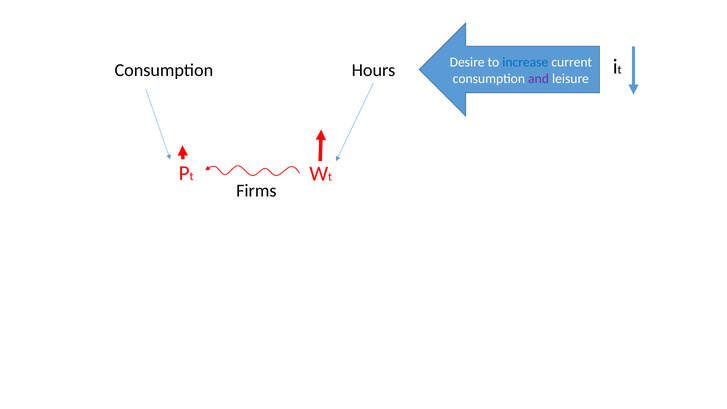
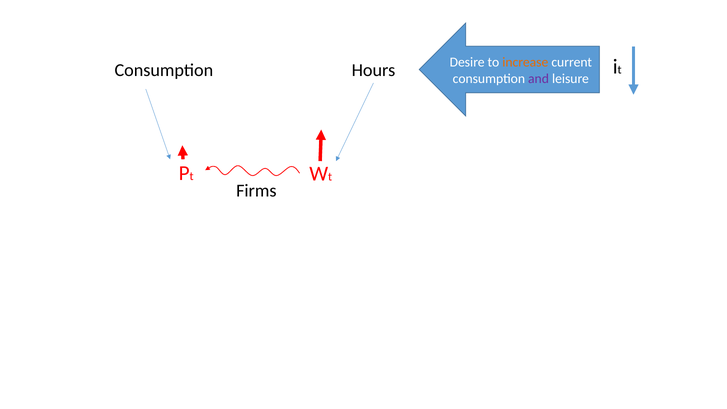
increase colour: blue -> orange (525, 62)
